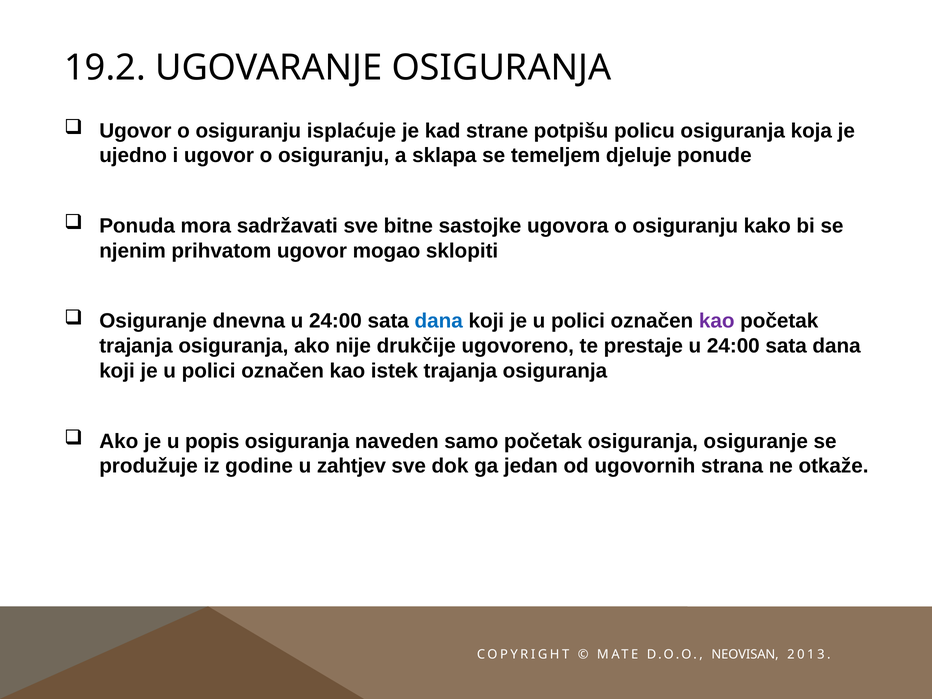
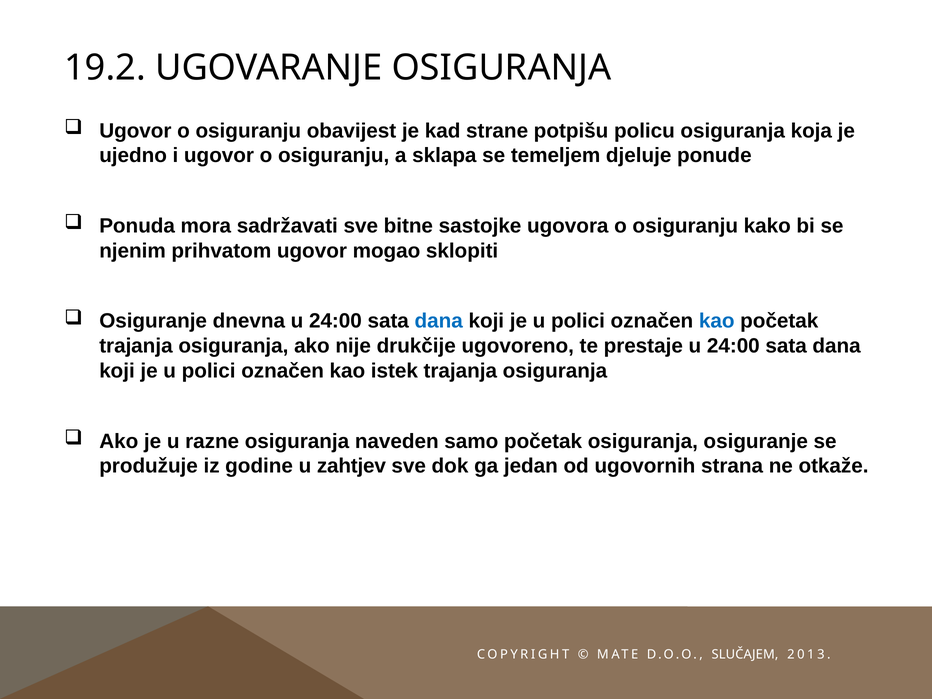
isplaćuje: isplaćuje -> obavijest (351, 131)
kao colour: purple -> blue (717, 321)
popis: popis -> razne (212, 441)
NEOVISAN: NEOVISAN -> SLUČAJEM (745, 654)
